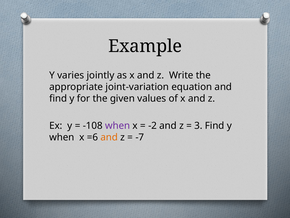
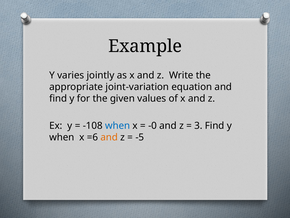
when colour: purple -> blue (118, 125)
-2: -2 -> -0 (153, 125)
-7: -7 -> -5 (140, 137)
